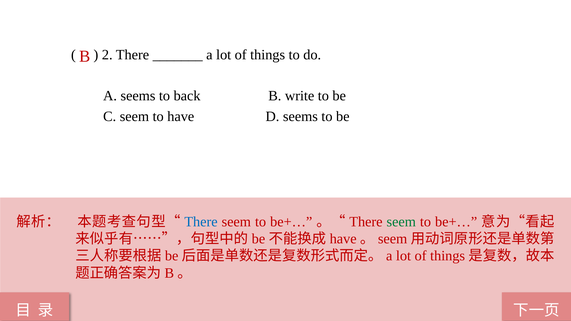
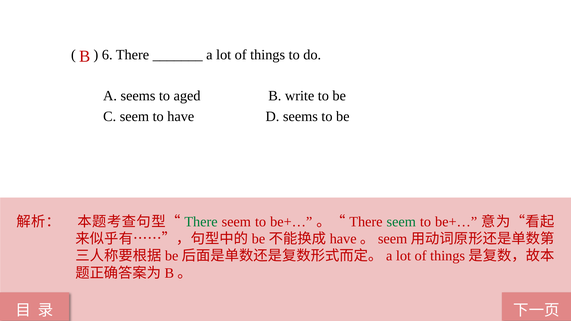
2: 2 -> 6 (107, 55)
back: back -> aged (187, 96)
There colour: blue -> green (201, 222)
